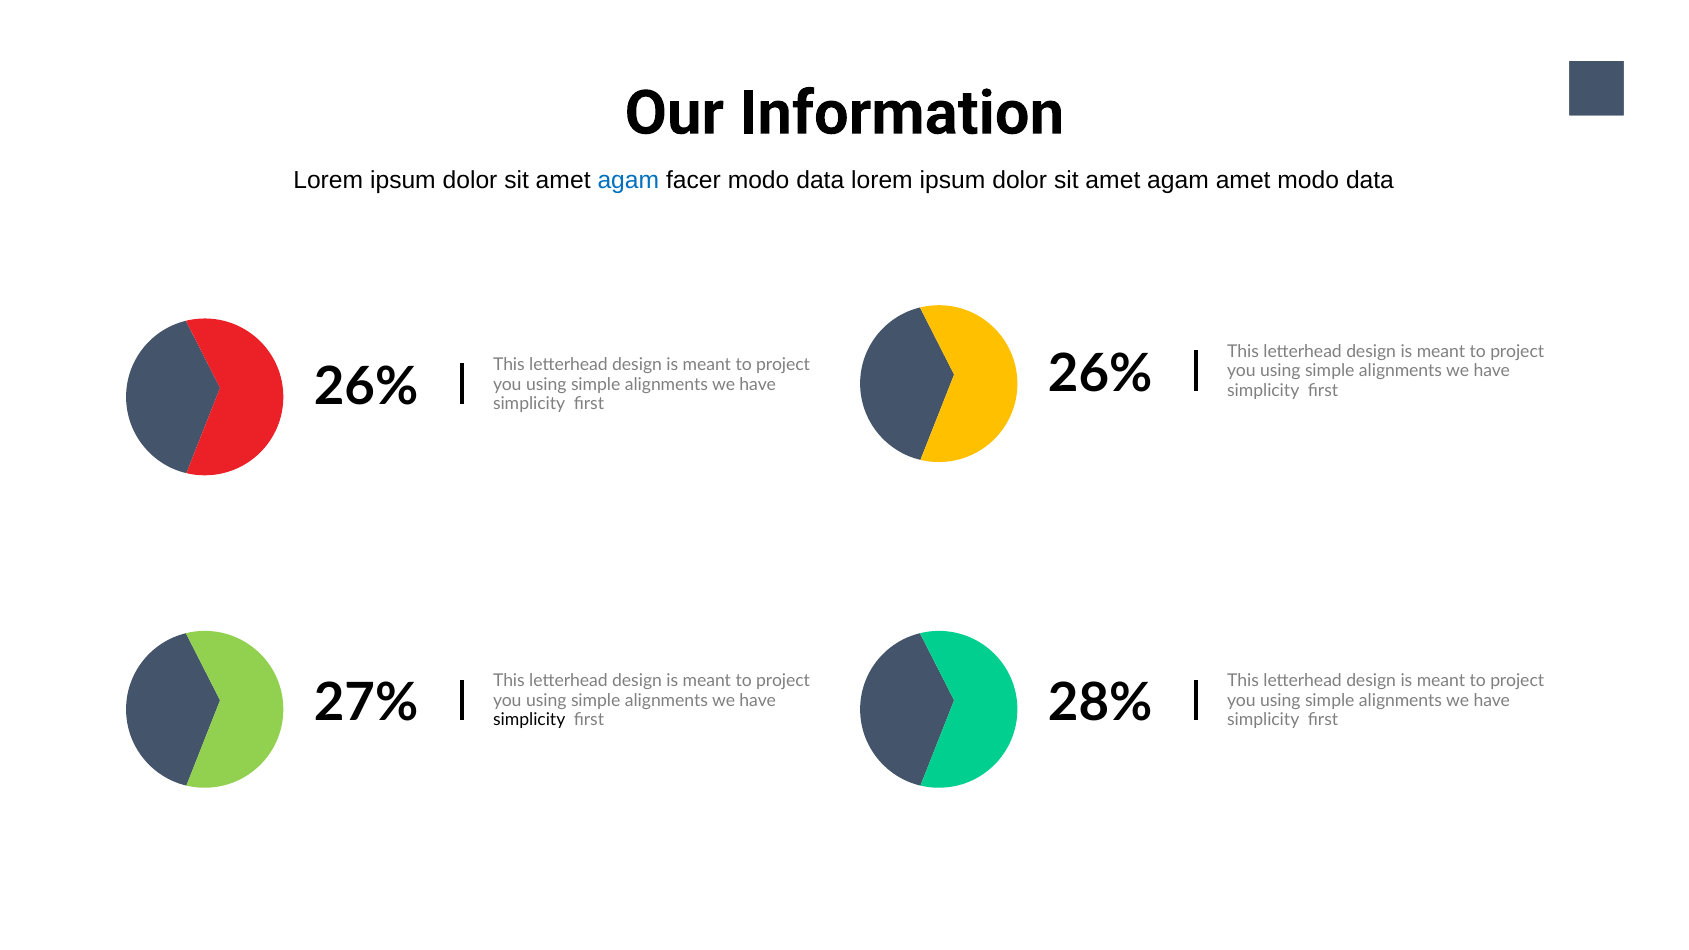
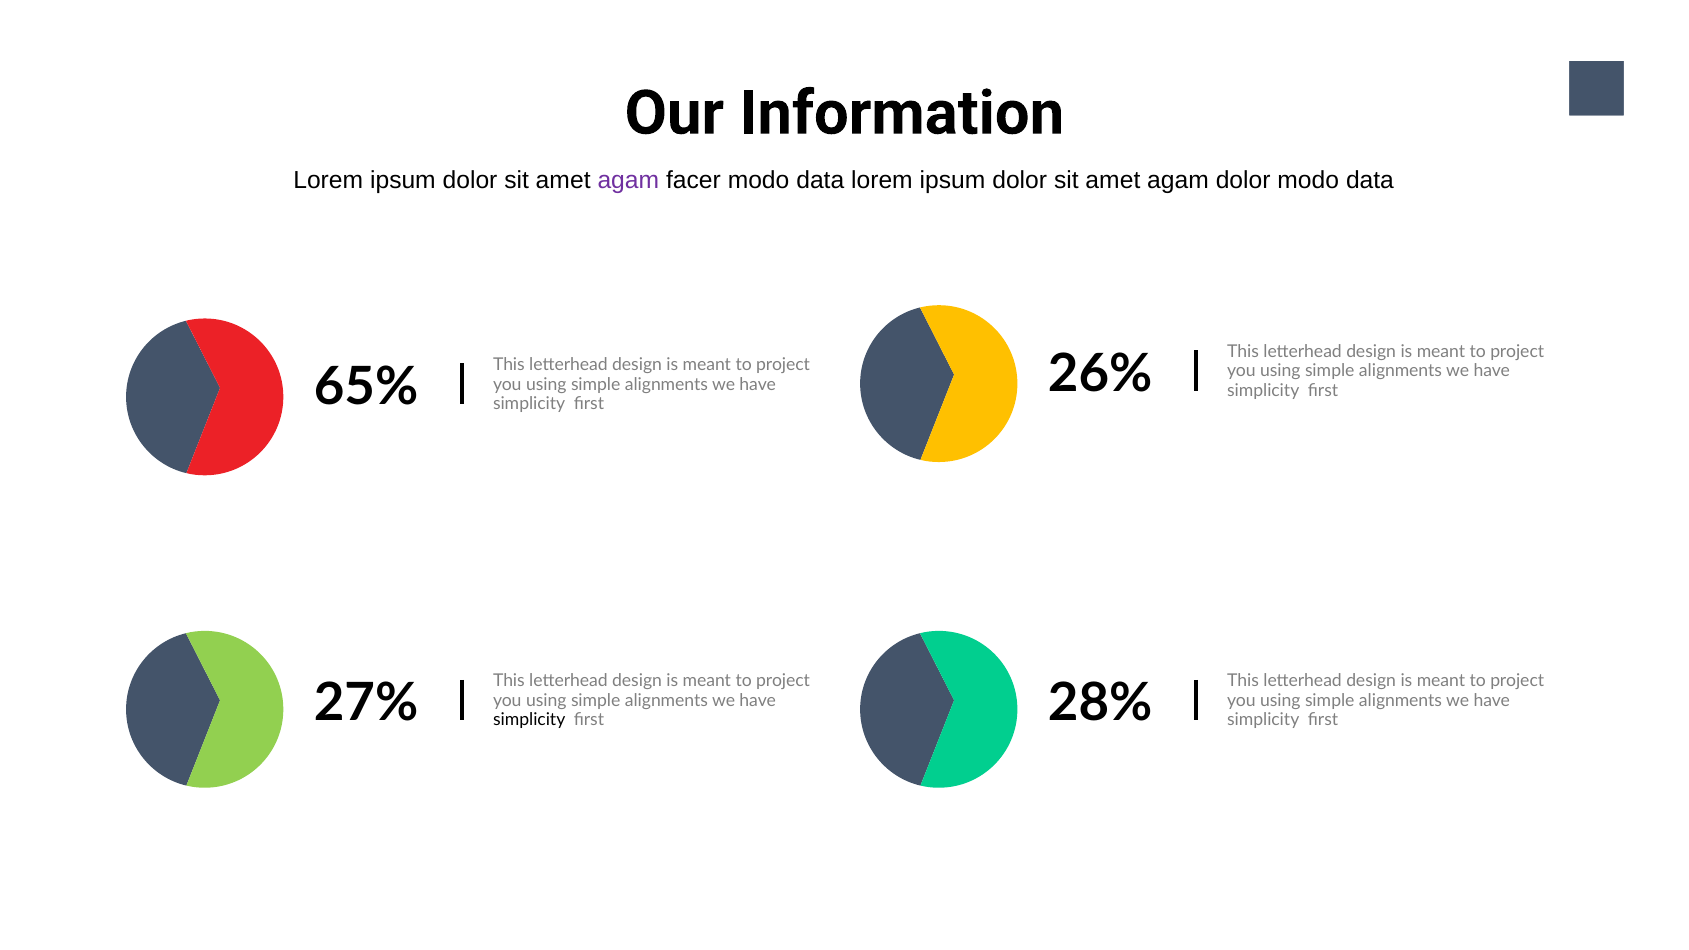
agam colour: blue -> purple (628, 180)
agam amet: amet -> dolor (1243, 180)
26%: 26% -> 65% (366, 387)
